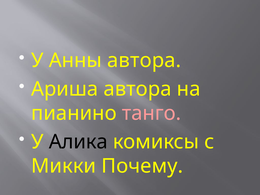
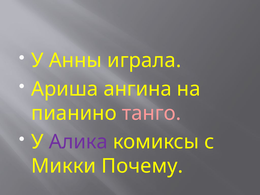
Анны автора: автора -> играла (144, 60)
Ариша автора: автора -> ангина (138, 89)
Алика colour: black -> purple (78, 142)
